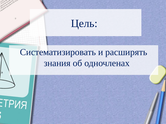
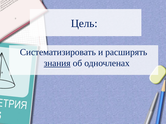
знания underline: none -> present (57, 63)
